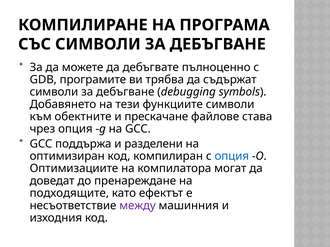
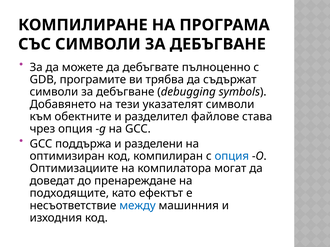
функциите: функциите -> указателят (173, 104)
прескачане: прескачане -> разделител (156, 117)
между colour: purple -> blue (138, 206)
